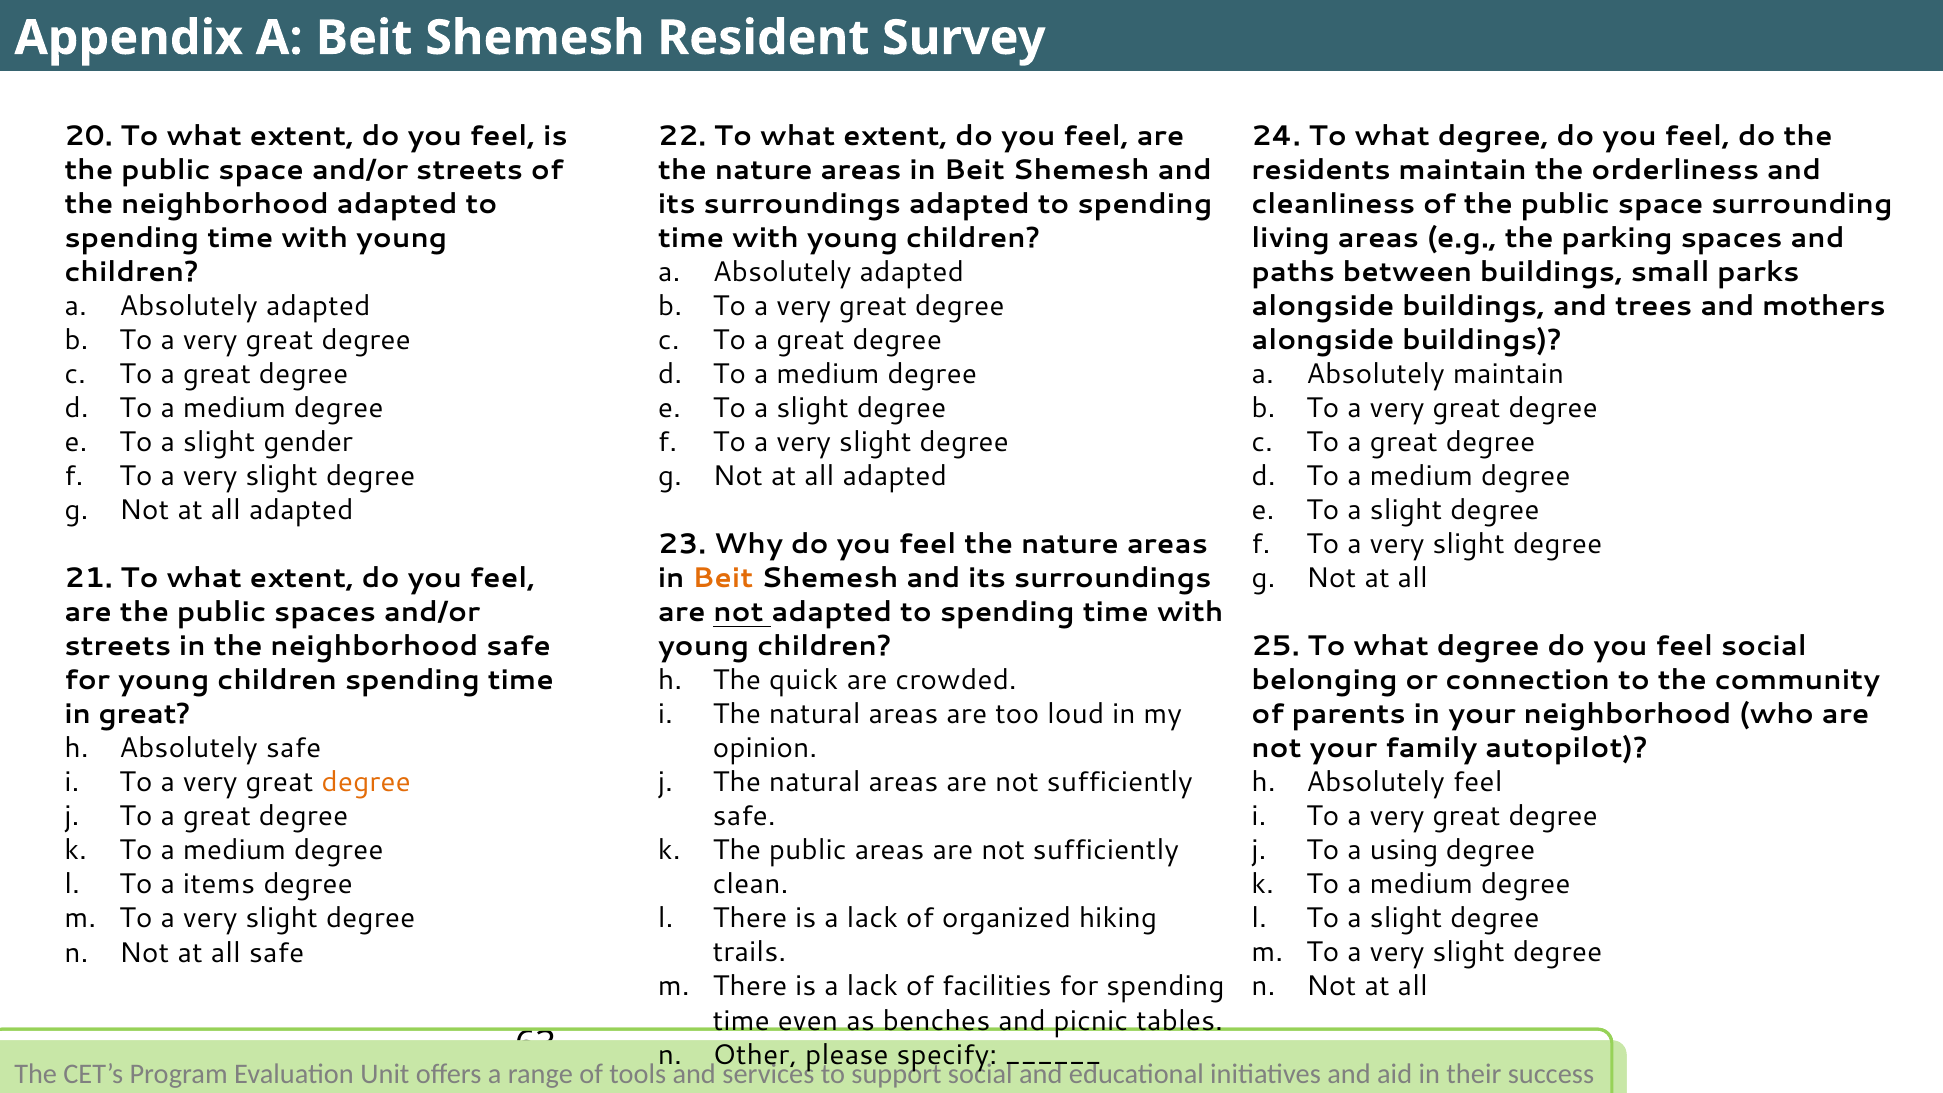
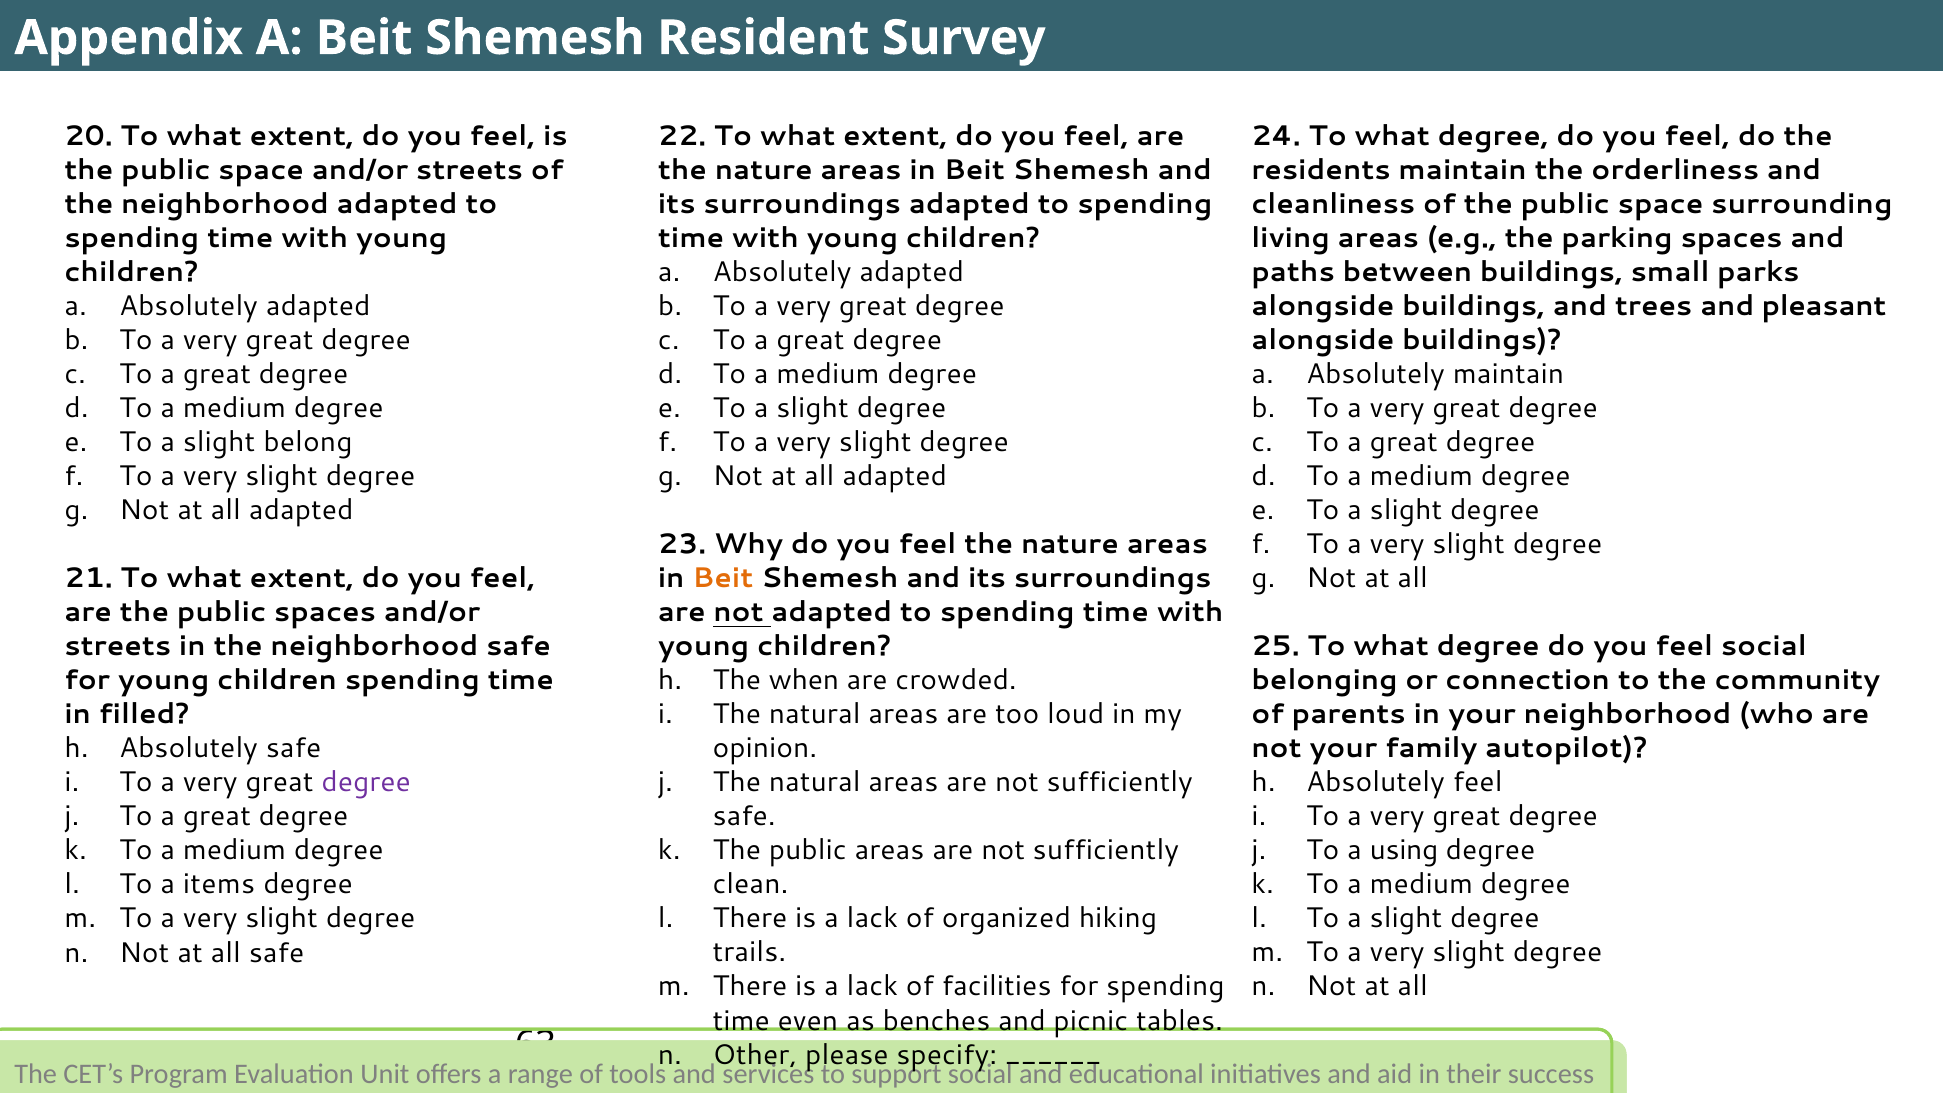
mothers: mothers -> pleasant (1824, 306)
gender: gender -> belong (308, 442)
quick: quick -> when (804, 680)
in great: great -> filled (144, 714)
degree colour: orange -> purple (366, 782)
